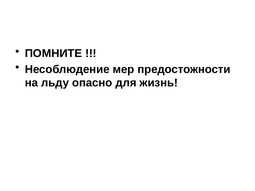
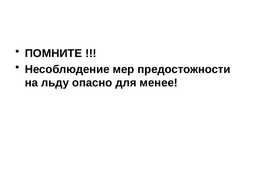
жизнь: жизнь -> менее (159, 83)
